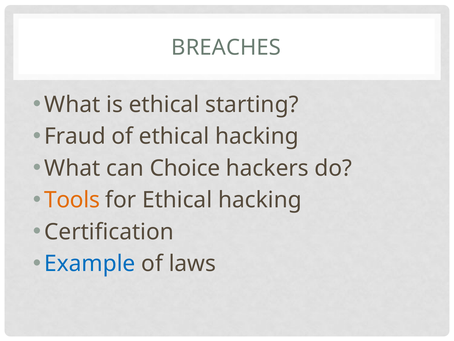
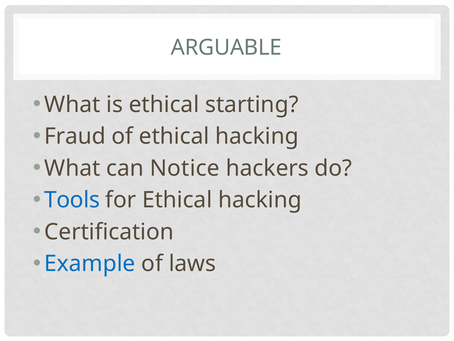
BREACHES: BREACHES -> ARGUABLE (226, 48)
Choice: Choice -> Notice (185, 168)
Tools colour: orange -> blue (72, 200)
